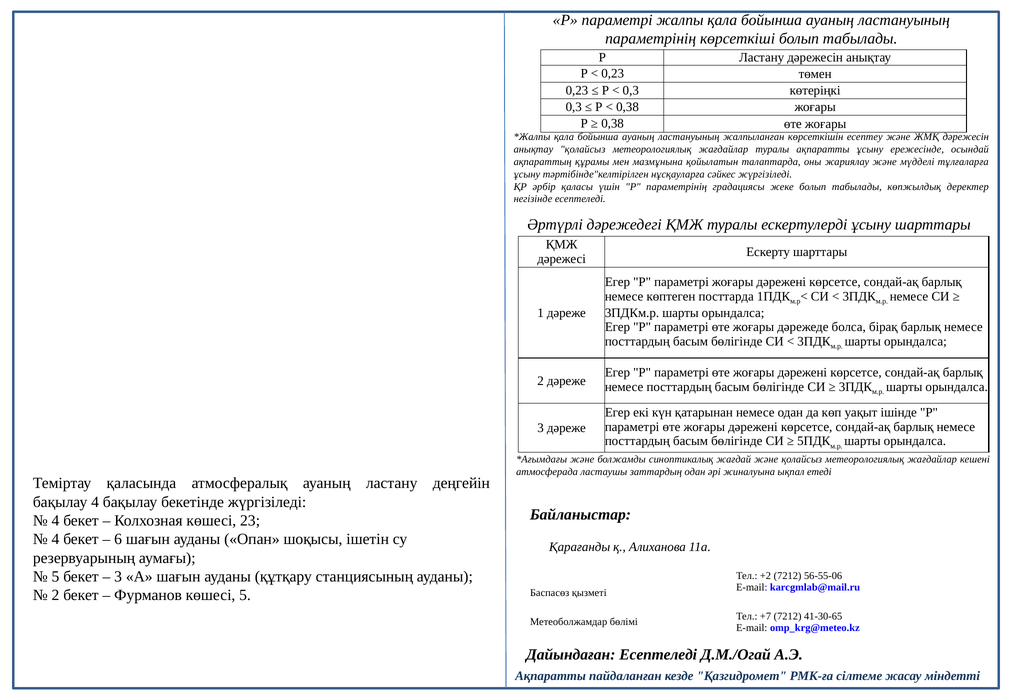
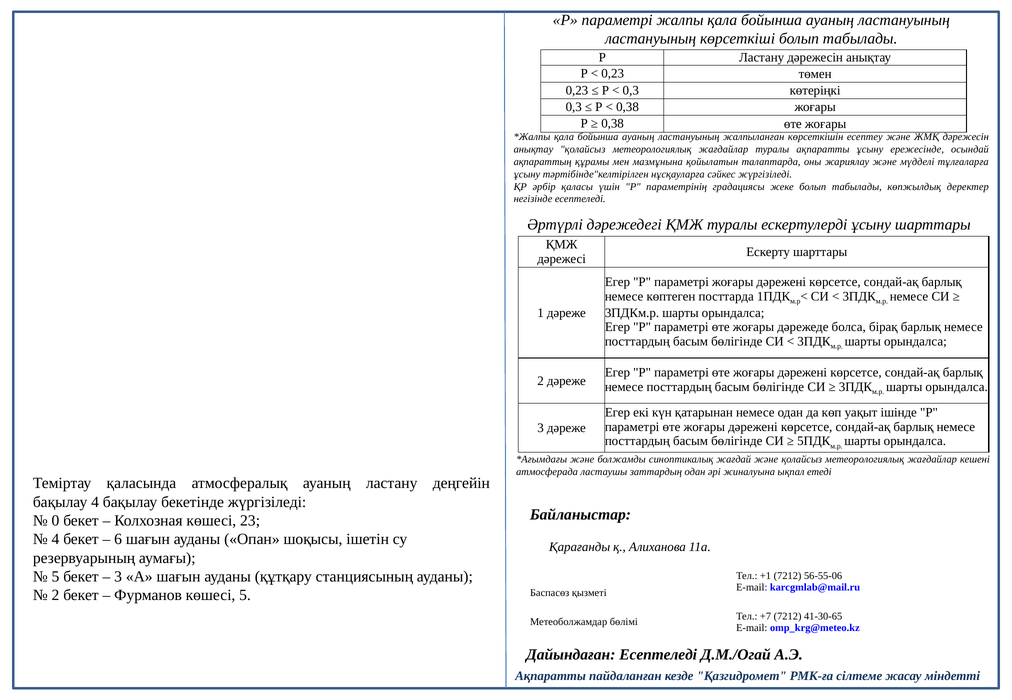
параметрінің: параметрінің -> ластануының (651, 39)
4: 4 -> 0 (55, 521)
+2: +2 -> +1 (766, 576)
